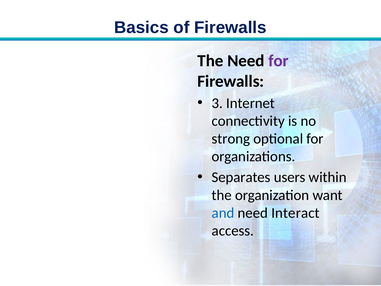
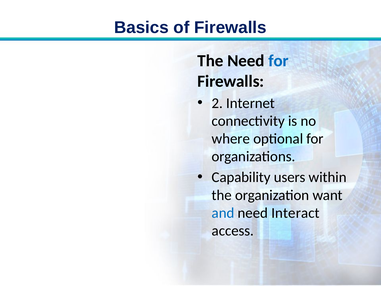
for colour: purple -> blue (279, 61)
3: 3 -> 2 (217, 103)
strong: strong -> where (231, 139)
Separates: Separates -> Capability (241, 177)
